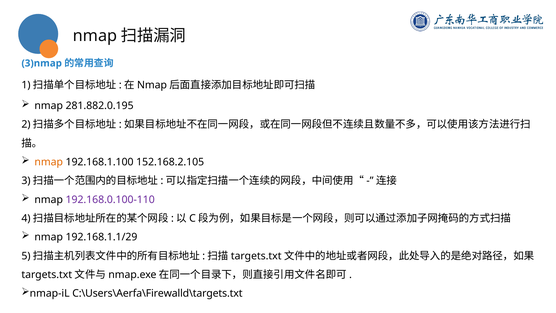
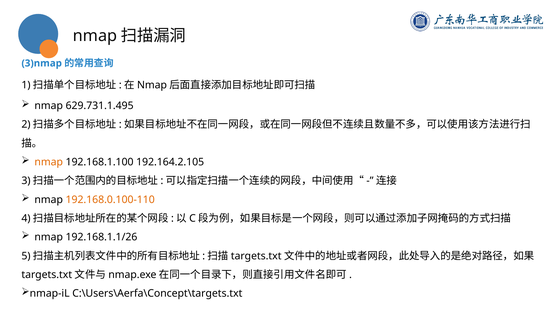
281.882.0.195: 281.882.0.195 -> 629.731.1.495 (100, 106)
152.168.2.105: 152.168.2.105 -> 192.164.2.105 (170, 162)
192.168.0.100-110 colour: purple -> orange (110, 199)
192.168.1.1/29: 192.168.1.1/29 -> 192.168.1.1/26 (101, 237)
C:\Users\Aerfa\Firewalld\targets.txt: C:\Users\Aerfa\Firewalld\targets.txt -> C:\Users\Aerfa\Concept\targets.txt (157, 293)
